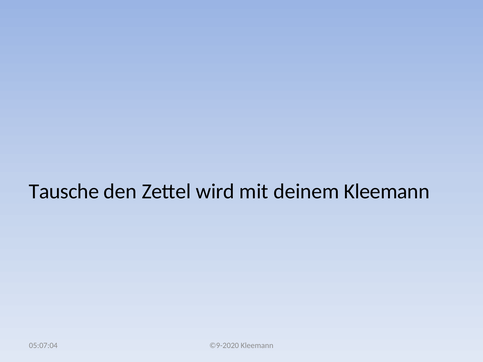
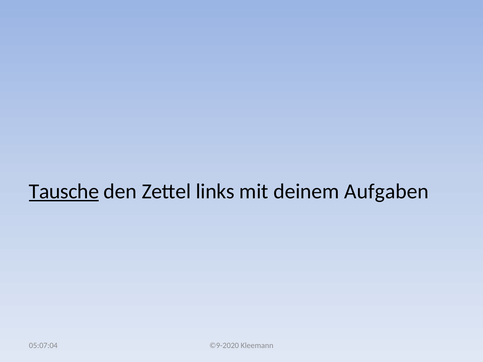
Tausche underline: none -> present (64, 192)
wird: wird -> links (215, 192)
deinem Kleemann: Kleemann -> Aufgaben (387, 192)
